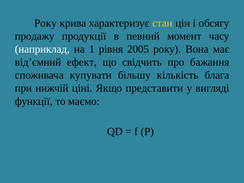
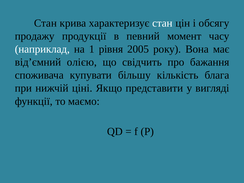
Року: Року -> Стан (45, 23)
стан colour: yellow -> white (162, 23)
ефект: ефект -> олією (82, 62)
